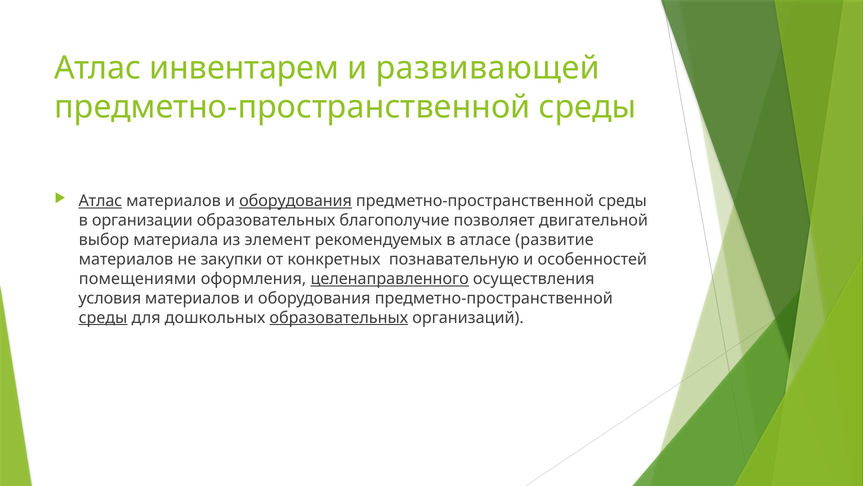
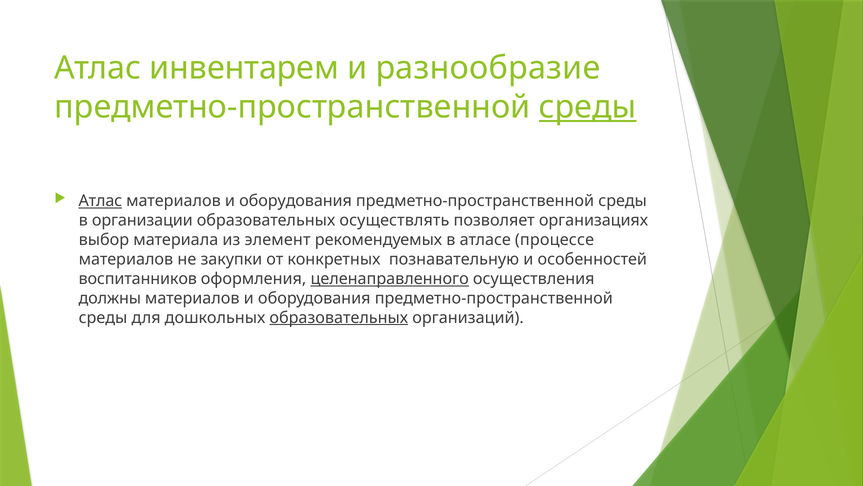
развивающей: развивающей -> разнообразие (488, 68)
среды underline: none -> present (588, 107)
оборудования underline: present -> none (296, 201)
благополучие: благополучие -> осуществлять (394, 220)
двигательной: двигательной -> организациях (593, 220)
развитие: развитие -> процессе (555, 240)
помещениями: помещениями -> воспитанников (138, 279)
условия: условия -> должны (110, 298)
среды underline: present -> none (103, 317)
